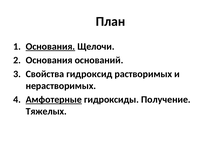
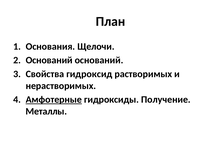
Основания underline: present -> none (50, 46)
Основания: Основания -> Оснований (49, 60)
Тяжелых: Тяжелых -> Металлы (46, 111)
